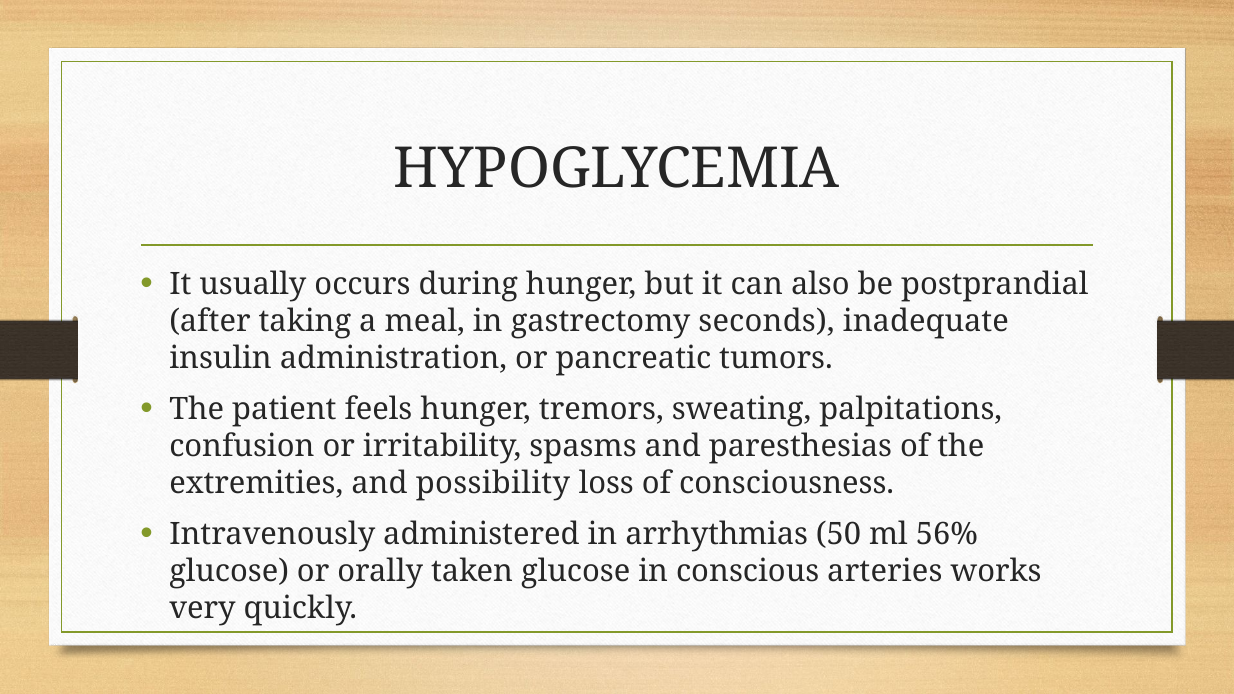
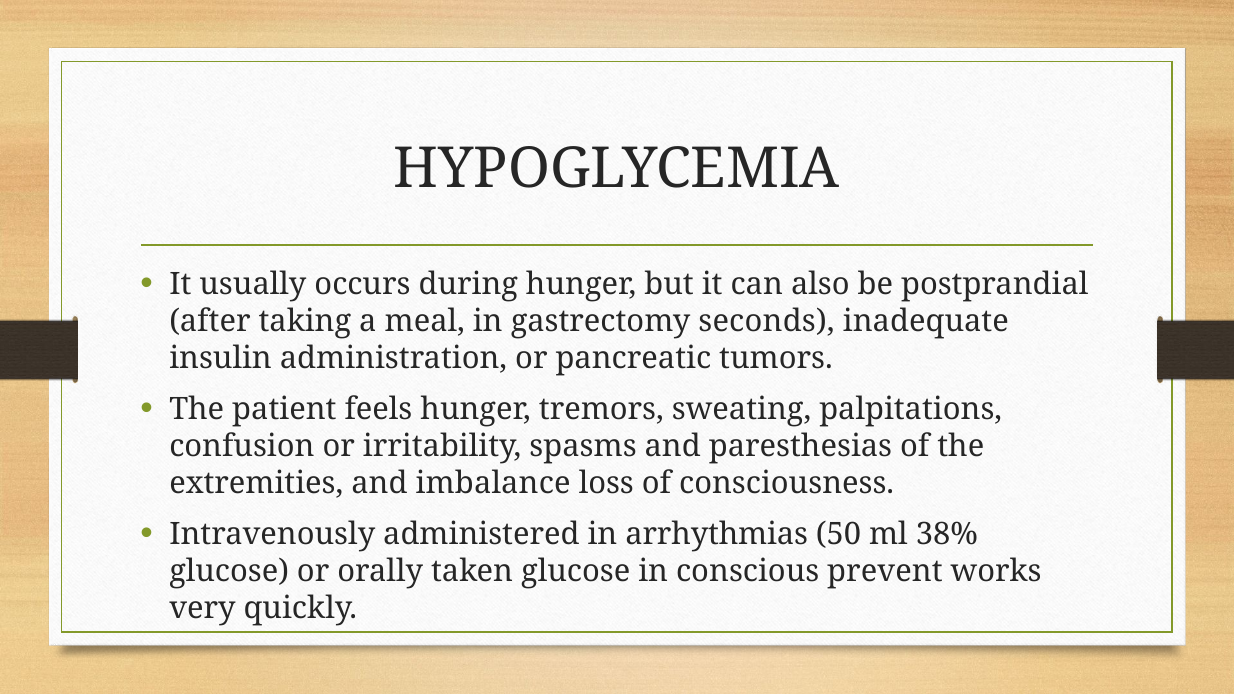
possibility: possibility -> imbalance (493, 483)
56%: 56% -> 38% (947, 534)
arteries: arteries -> prevent (885, 571)
